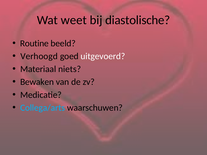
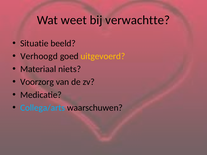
diastolische: diastolische -> verwachtte (138, 20)
Routine: Routine -> Situatie (34, 43)
uitgevoerd colour: white -> yellow (103, 56)
Bewaken: Bewaken -> Voorzorg (37, 82)
